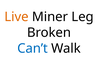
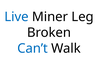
Live colour: orange -> blue (16, 17)
